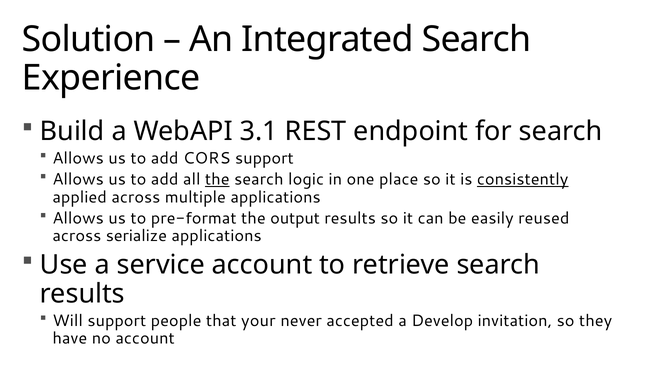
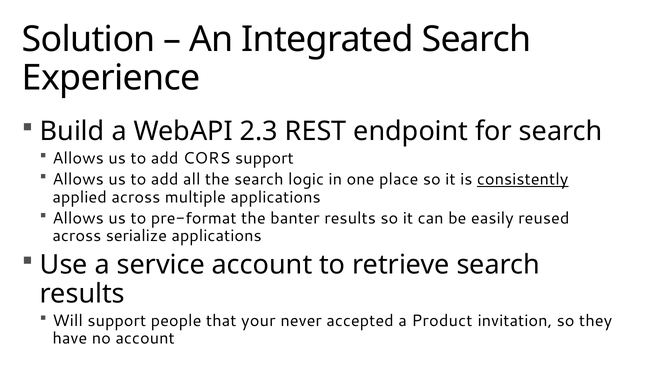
3.1: 3.1 -> 2.3 (259, 131)
the underline: present -> none (217, 179)
output: output -> banter (295, 218)
Develop: Develop -> Product (442, 320)
